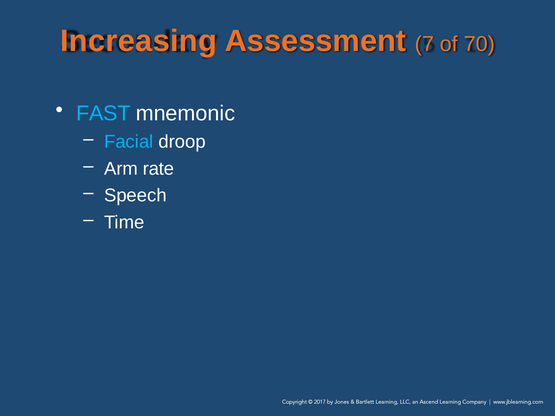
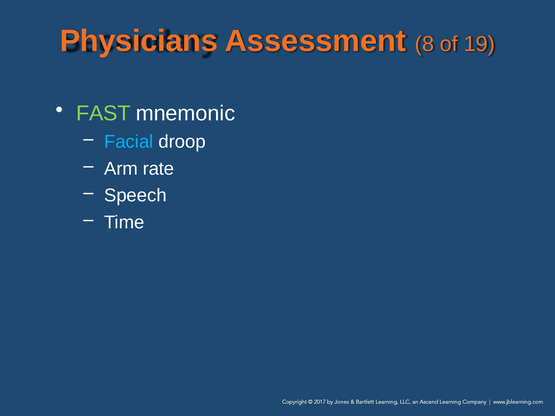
Increasing: Increasing -> Physicians (139, 41)
7: 7 -> 8 (424, 44)
70: 70 -> 19 (479, 44)
FAST colour: light blue -> light green (103, 113)
